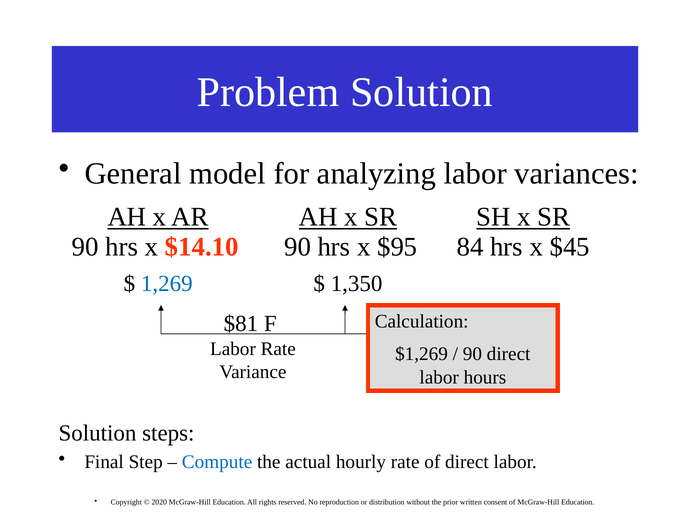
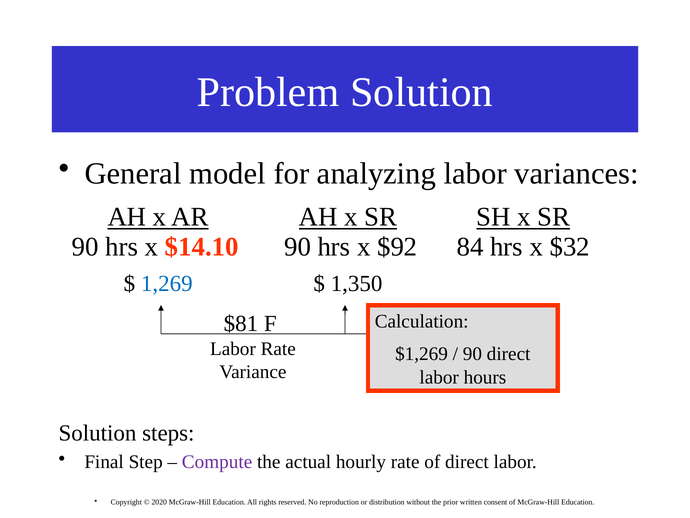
$95: $95 -> $92 (397, 247)
$45: $45 -> $32 (570, 247)
Compute colour: blue -> purple (217, 462)
